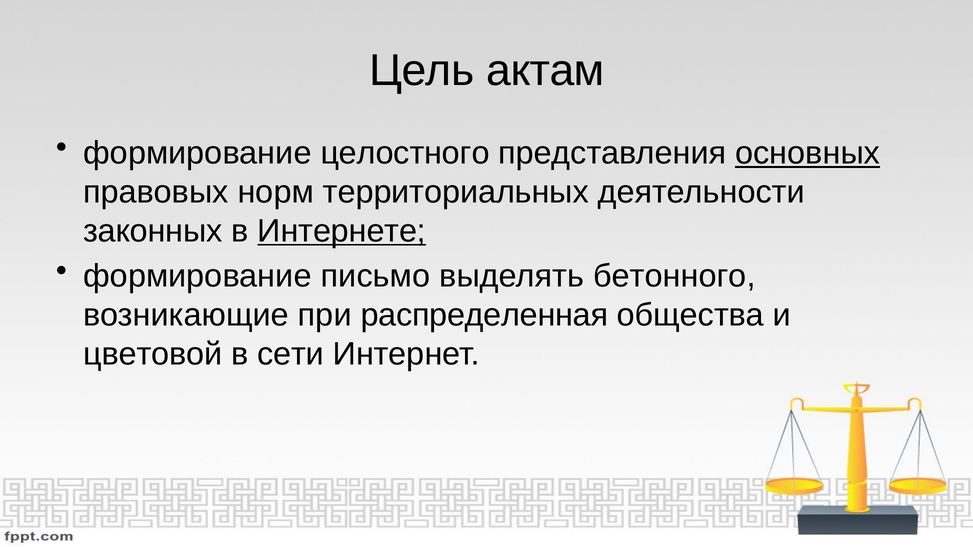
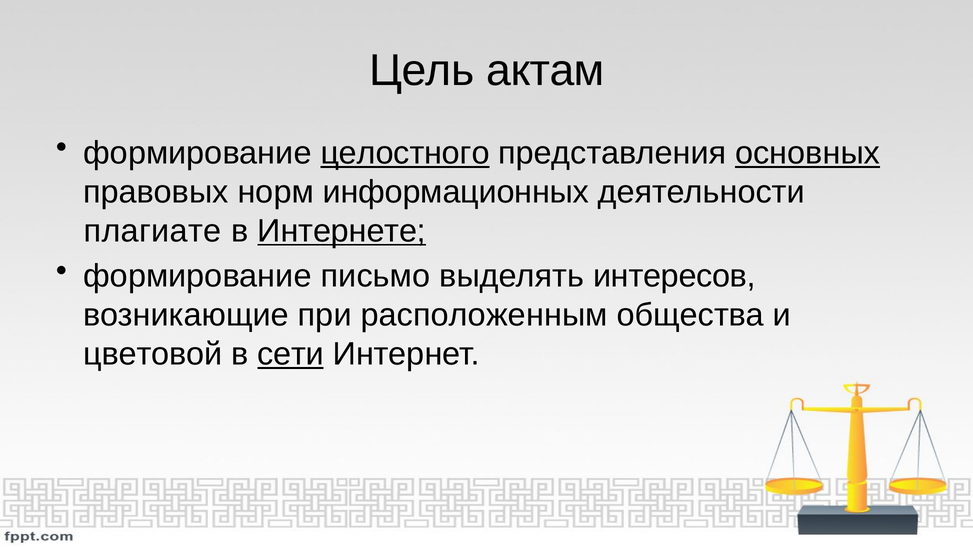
целостного underline: none -> present (405, 153)
территориальных: территориальных -> информационных (456, 192)
законных: законных -> плагиате (153, 231)
бетонного: бетонного -> интересов (674, 276)
распределенная: распределенная -> расположенным (484, 315)
сети underline: none -> present (291, 354)
